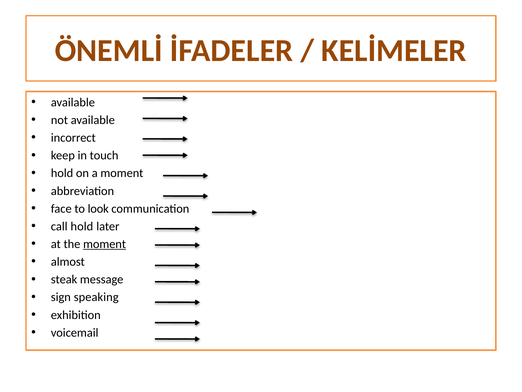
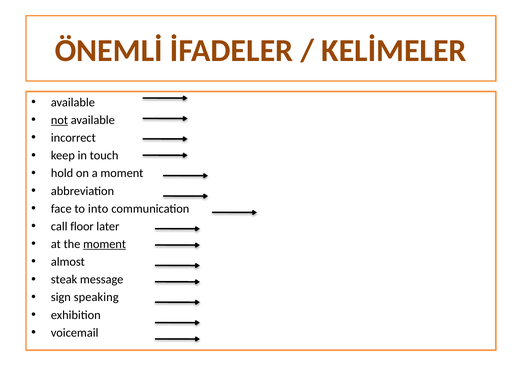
not underline: none -> present (59, 120)
look: look -> into (98, 208)
call hold: hold -> floor (82, 226)
